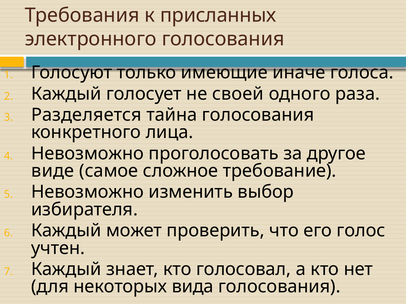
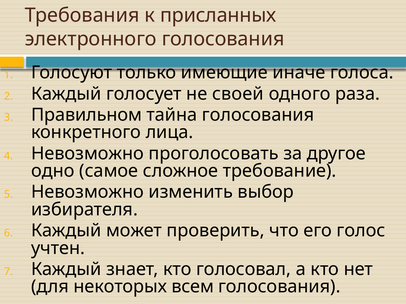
Разделяется: Разделяется -> Правильном (87, 115)
виде: виде -> одно (53, 171)
вида: вида -> всем (193, 287)
